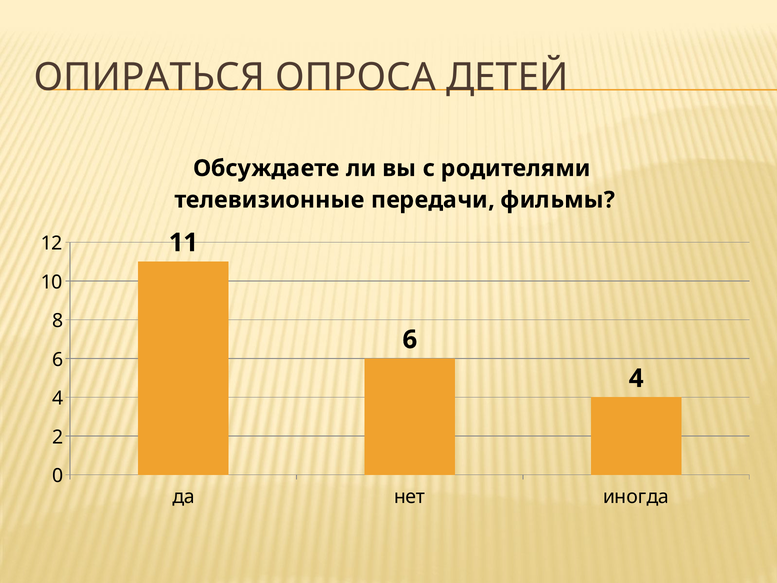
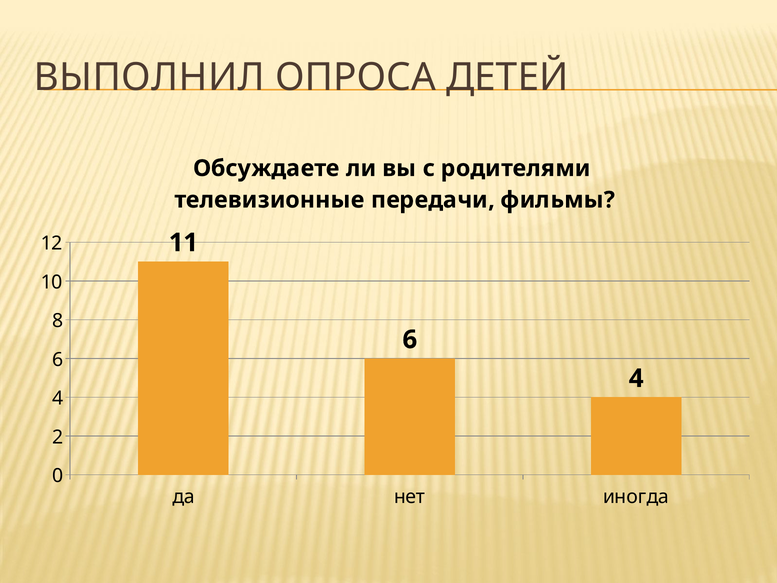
ОПИРАТЬСЯ: ОПИРАТЬСЯ -> ВЫПОЛНИЛ (149, 77)
